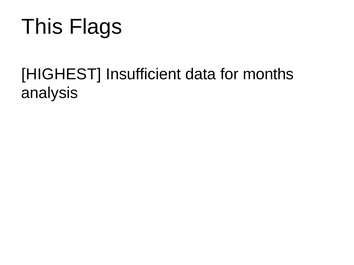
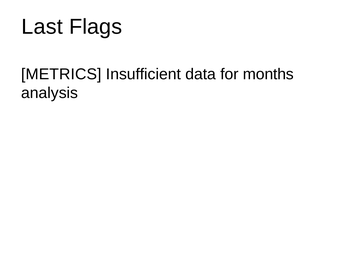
This: This -> Last (42, 27)
HIGHEST: HIGHEST -> METRICS (61, 74)
